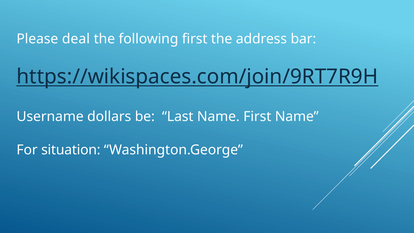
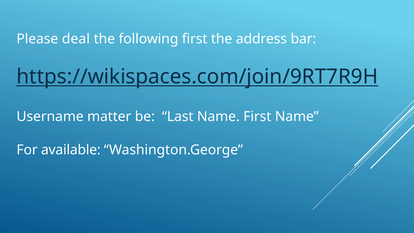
dollars: dollars -> matter (109, 117)
situation: situation -> available (71, 150)
